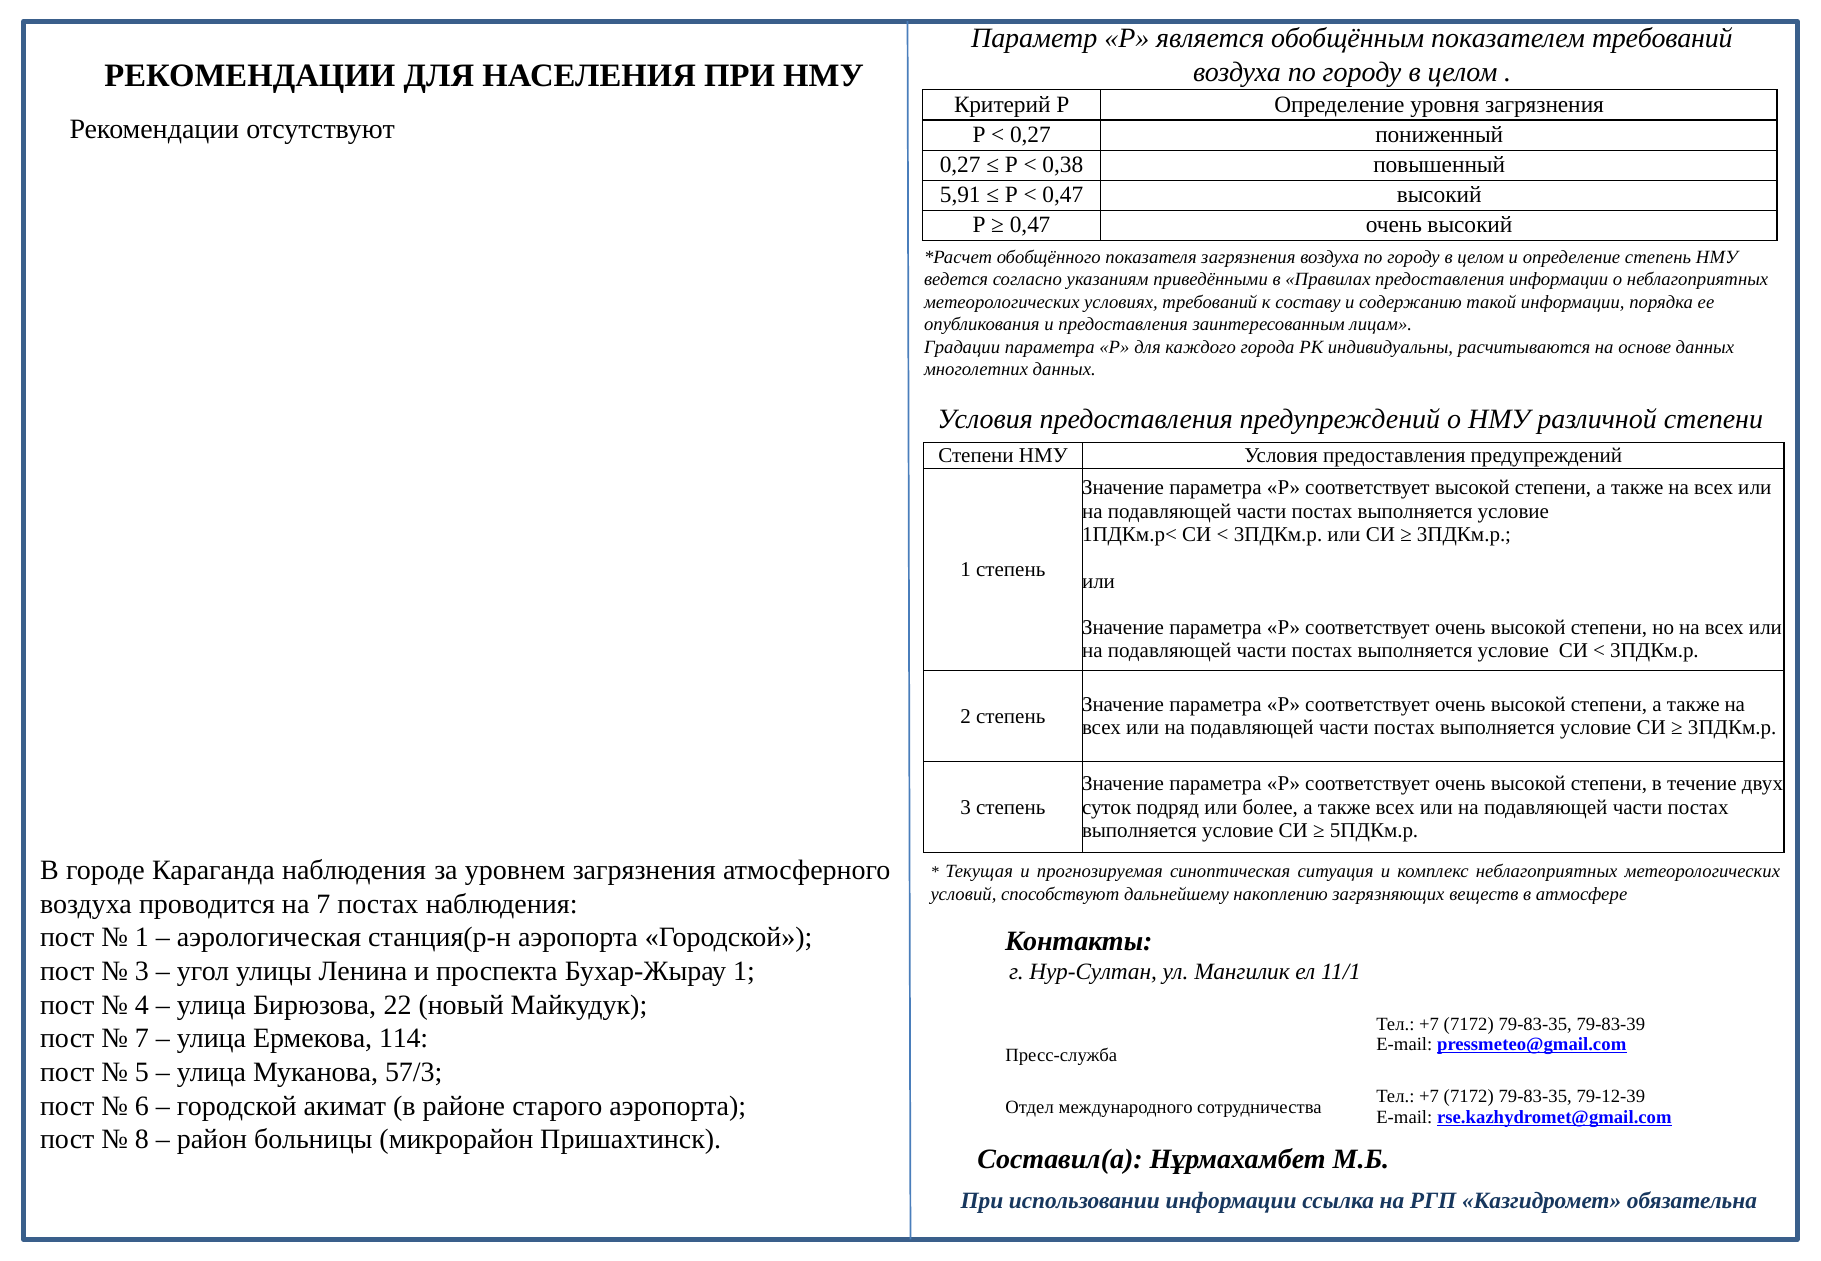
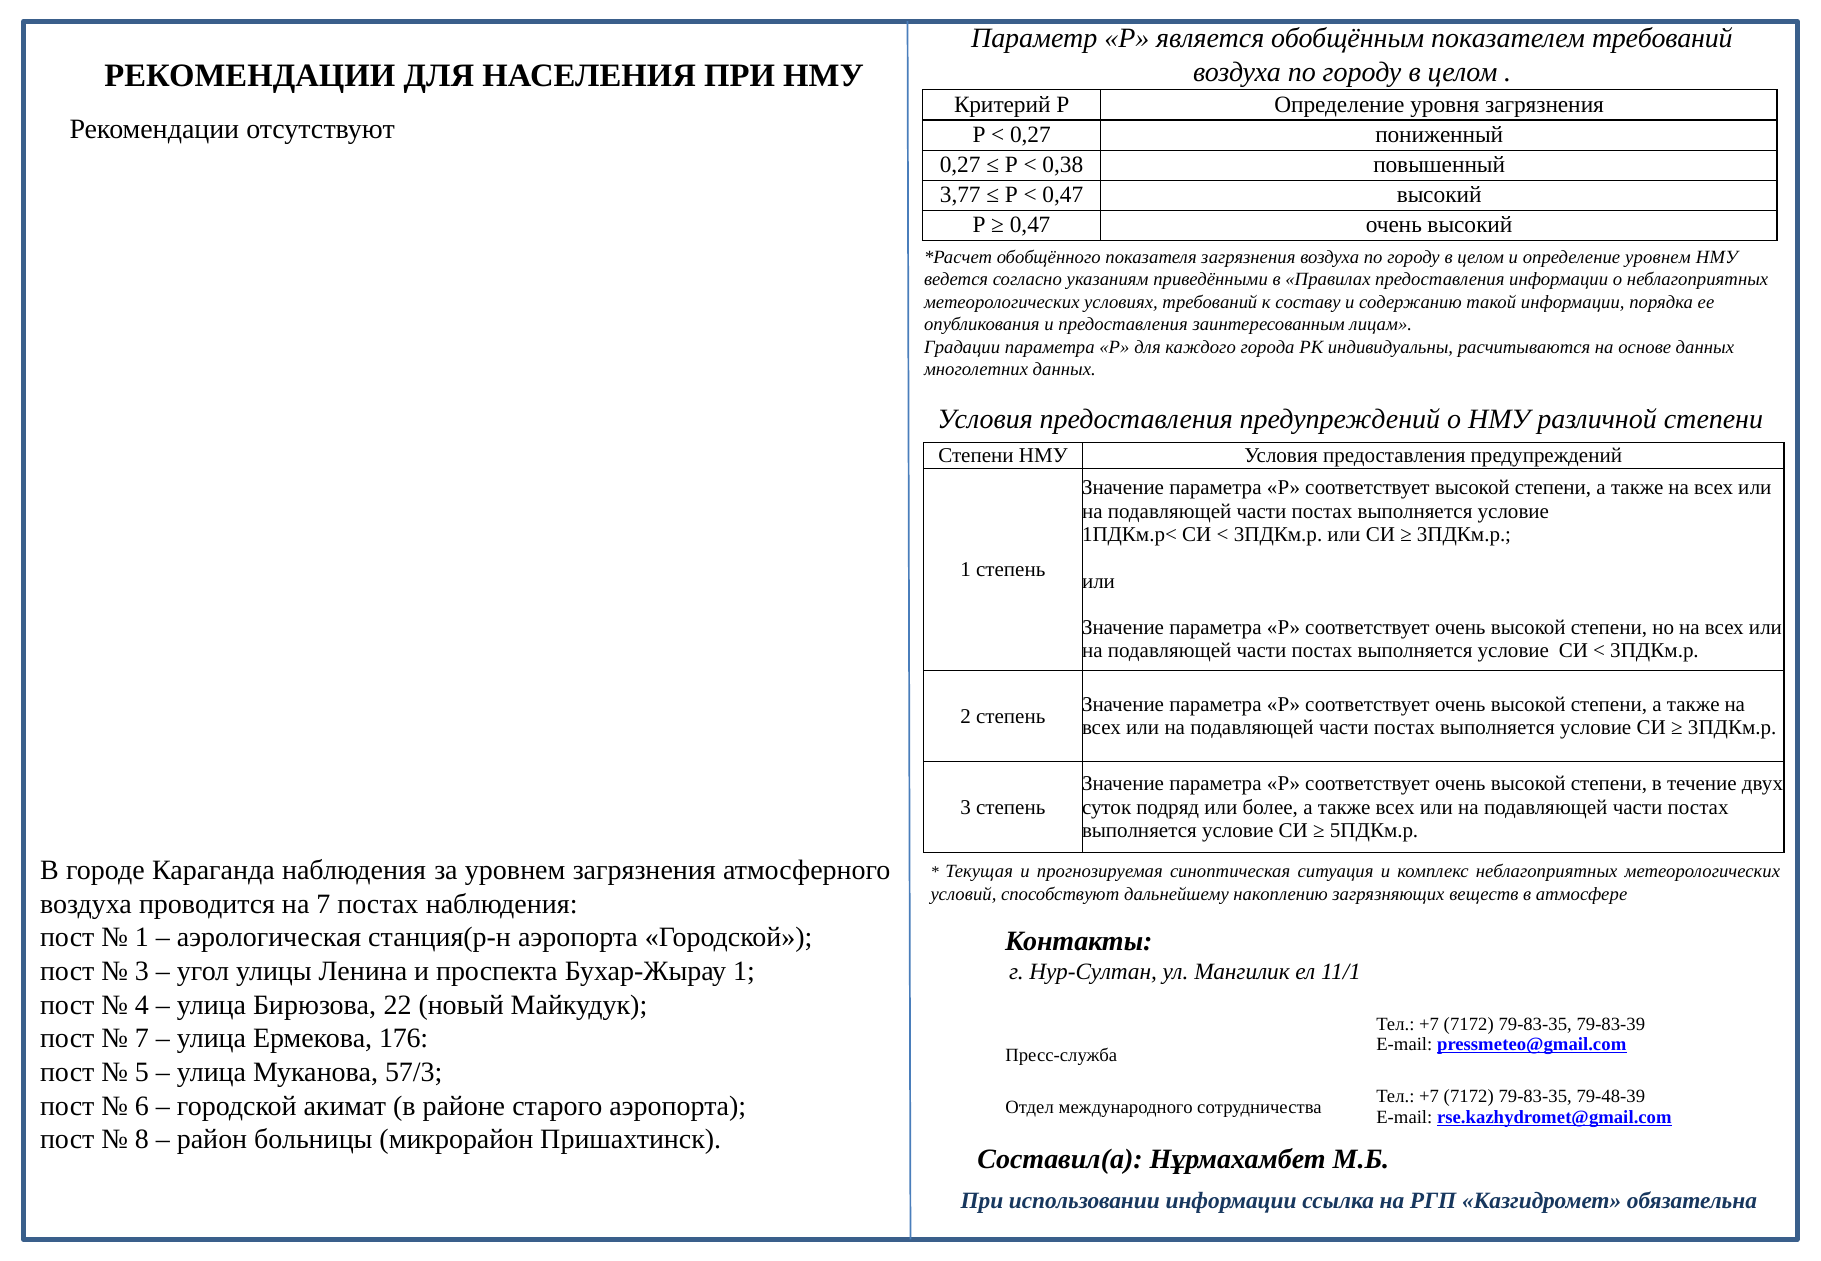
5,91: 5,91 -> 3,77 (960, 195)
определение степень: степень -> уровнем (1658, 257)
114: 114 -> 176 (404, 1038)
79-12-39: 79-12-39 -> 79-48-39 (1611, 1096)
